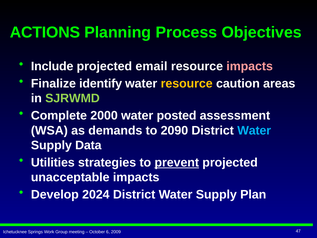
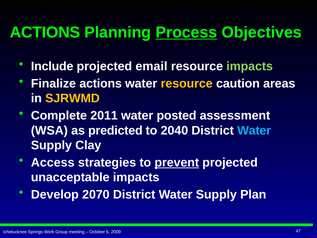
Process underline: none -> present (186, 32)
impacts colour: pink -> light green (250, 66)
Finalize identify: identify -> actions (101, 83)
SJRWMD colour: light green -> yellow (72, 98)
2000: 2000 -> 2011 (104, 115)
demands: demands -> predicted (115, 130)
2090: 2090 -> 2040 (174, 130)
Data: Data -> Clay (88, 145)
Utilities: Utilities -> Access (53, 162)
2024: 2024 -> 2070 (96, 194)
